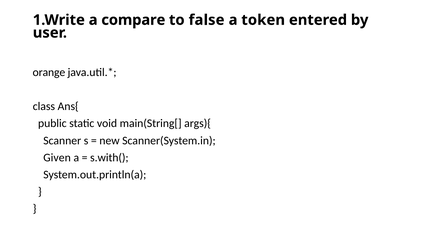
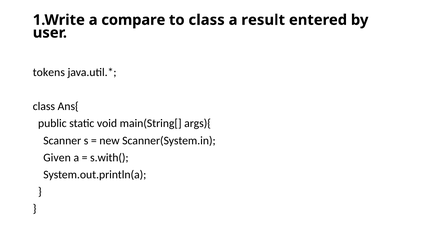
to false: false -> class (207, 20)
token: token -> result (263, 20)
orange: orange -> tokens (49, 72)
